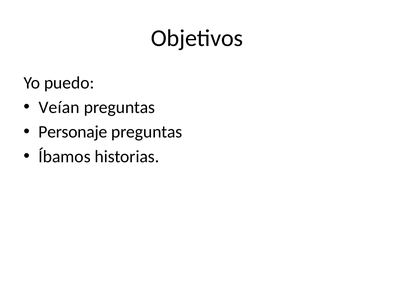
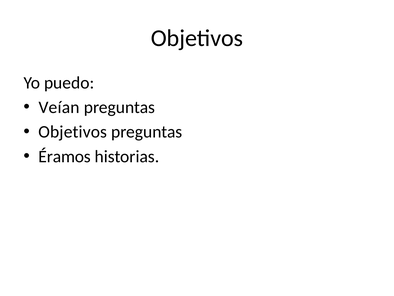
Personaje: Personaje -> Objetivos (73, 132)
Íbamos: Íbamos -> Éramos (65, 156)
